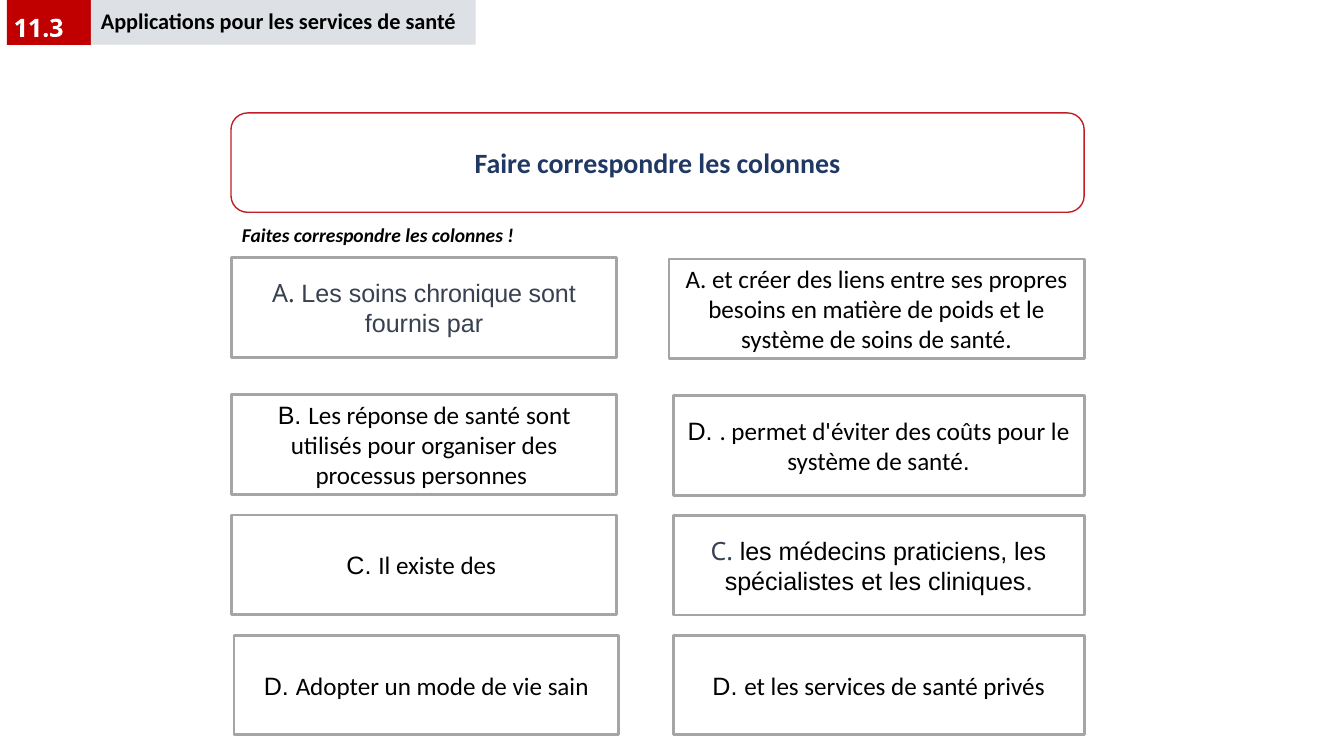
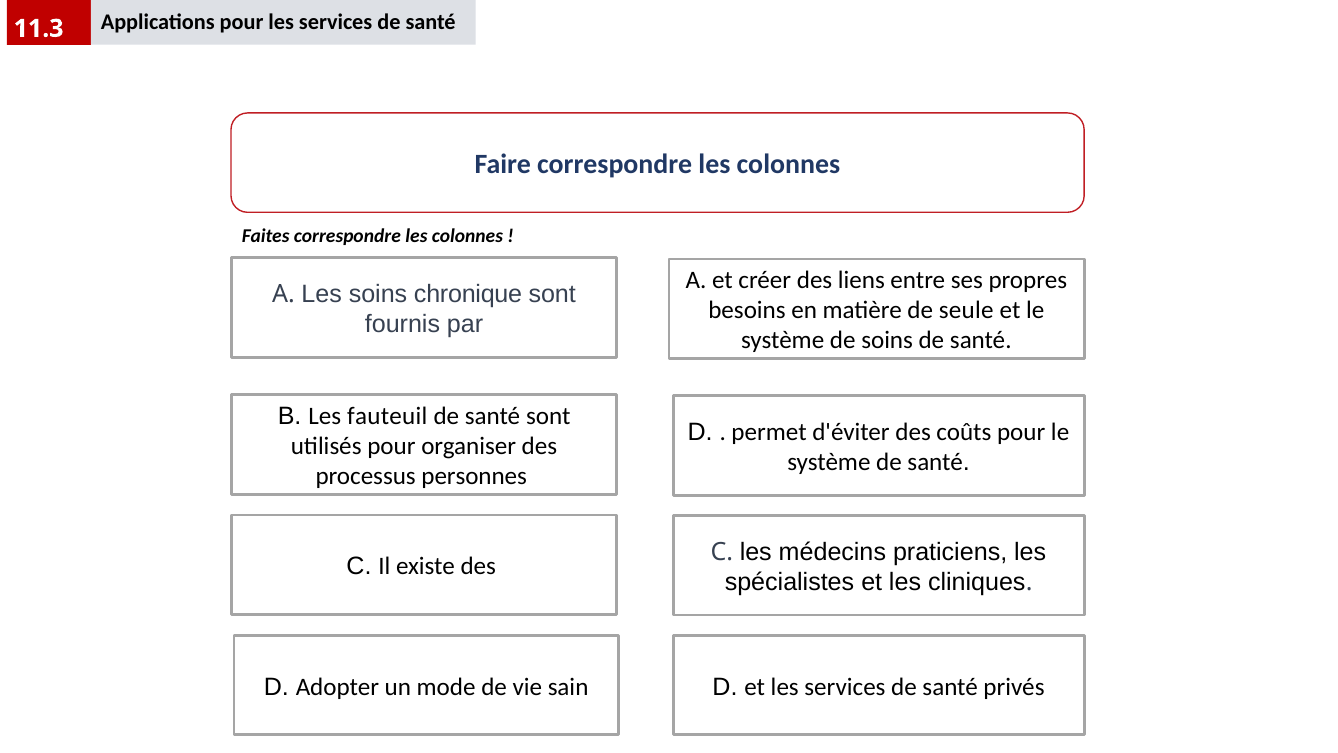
poids: poids -> seule (966, 310)
réponse: réponse -> fauteuil (387, 416)
